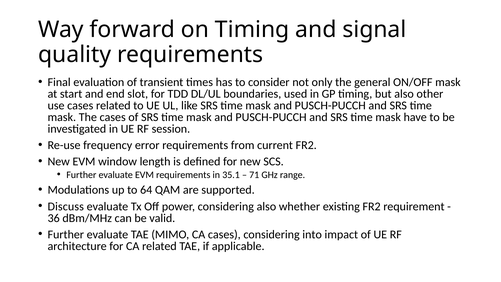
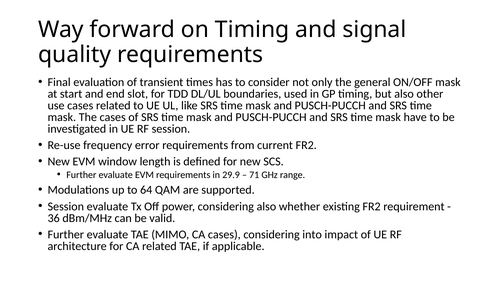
35.1: 35.1 -> 29.9 (231, 175)
Discuss: Discuss -> Session (66, 206)
